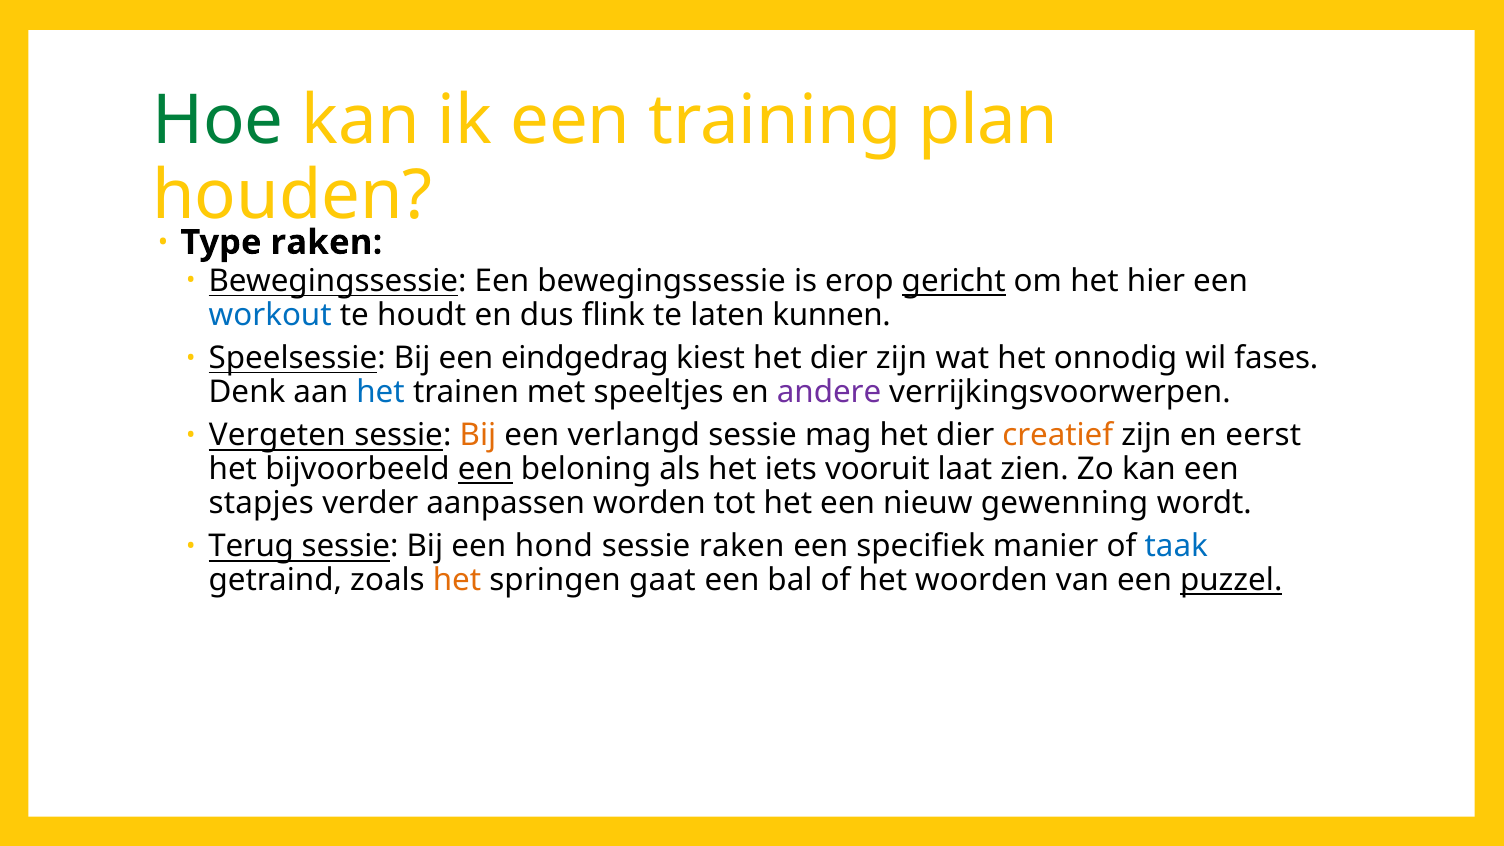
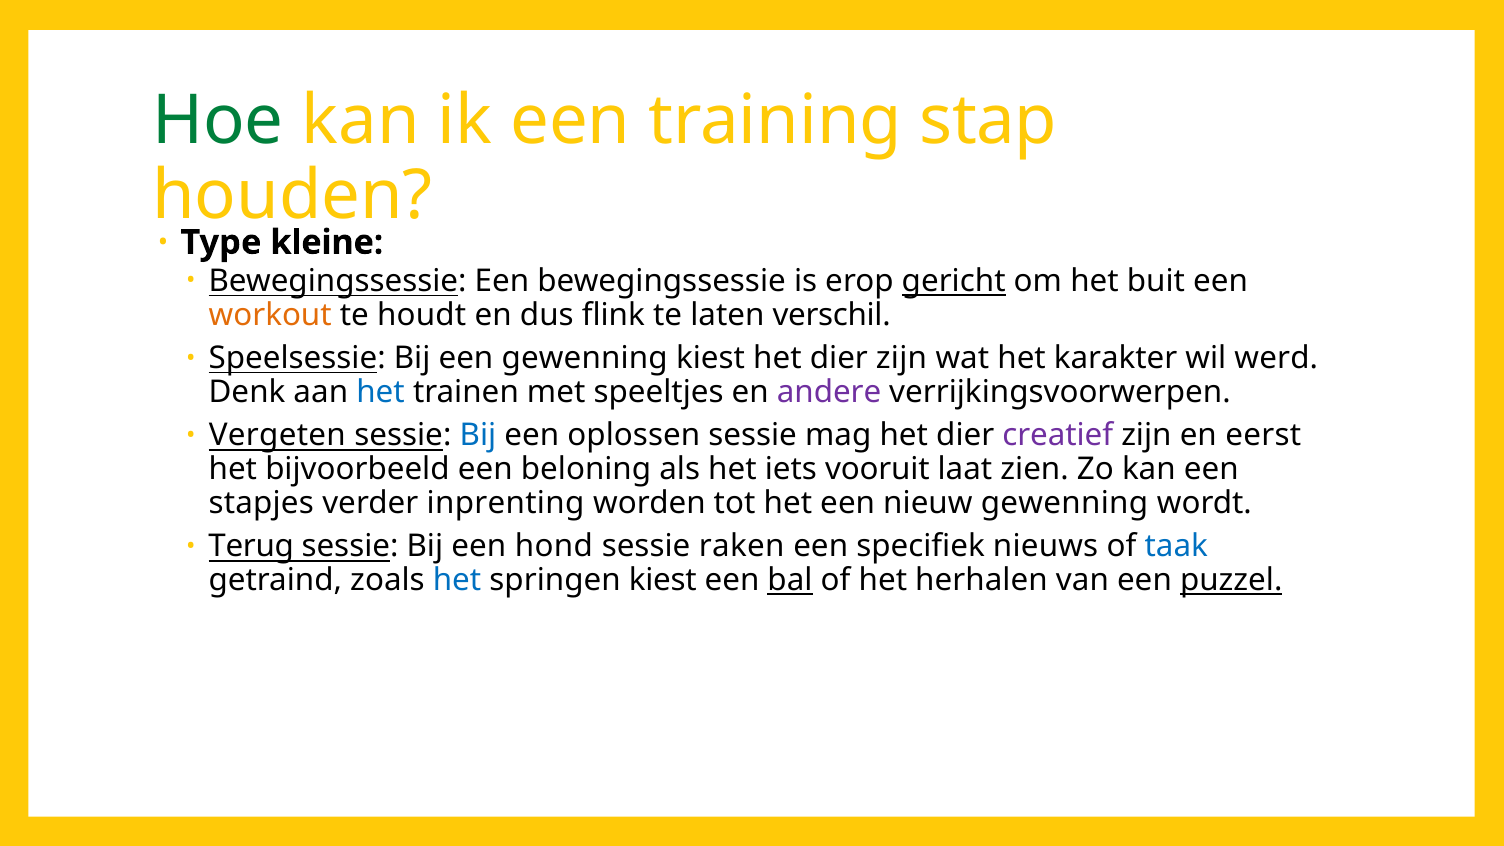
plan: plan -> stap (988, 121)
Type raken: raken -> kleine (327, 242)
hier: hier -> buit (1156, 281)
workout colour: blue -> orange (270, 315)
kunnen: kunnen -> verschil (832, 315)
een eindgedrag: eindgedrag -> gewenning (585, 358)
onnodig: onnodig -> karakter (1116, 358)
fases: fases -> werd (1276, 358)
Bij colour: orange -> blue (478, 435)
verlangd: verlangd -> oplossen (634, 435)
creatief colour: orange -> purple (1058, 435)
een underline: present -> none (485, 469)
aanpassen: aanpassen -> inprenting (506, 503)
manier: manier -> nieuws (1046, 547)
het colour: orange -> blue (457, 580)
springen gaat: gaat -> kiest (663, 580)
bal underline: none -> present (790, 580)
woorden: woorden -> herhalen (981, 580)
